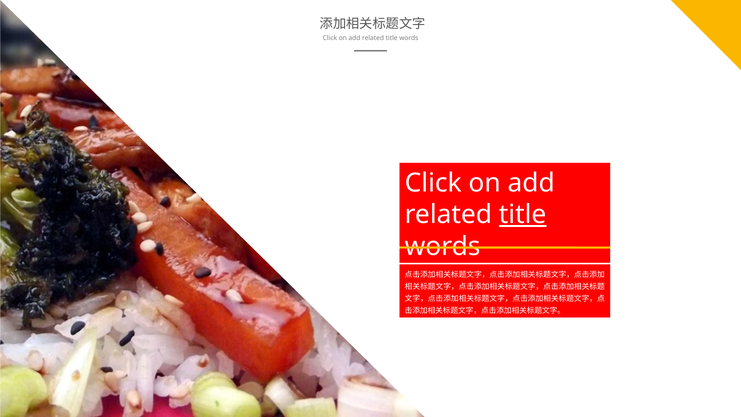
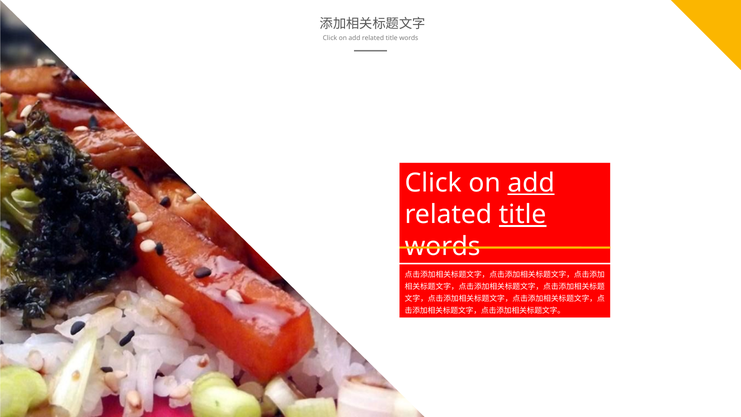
add underline: none -> present (531, 183)
